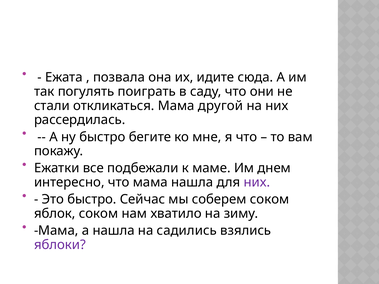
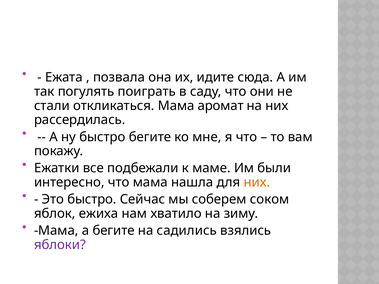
другой: другой -> аромат (221, 106)
днем: днем -> были (274, 168)
них colour: purple -> orange (257, 183)
яблок соком: соком -> ежиха (99, 214)
а нашла: нашла -> бегите (114, 231)
